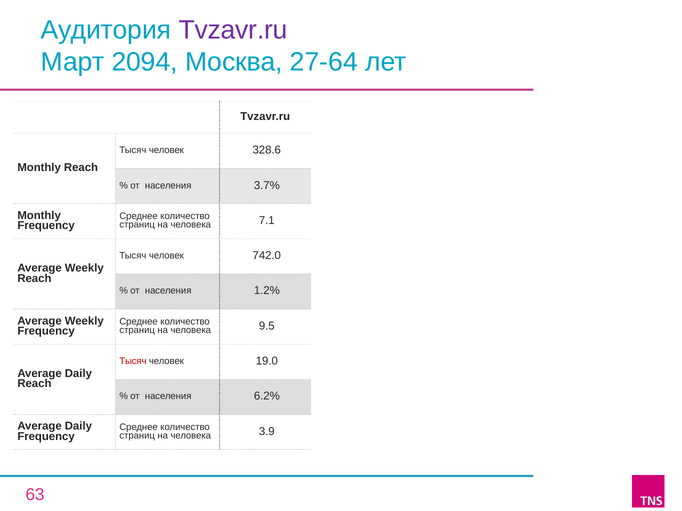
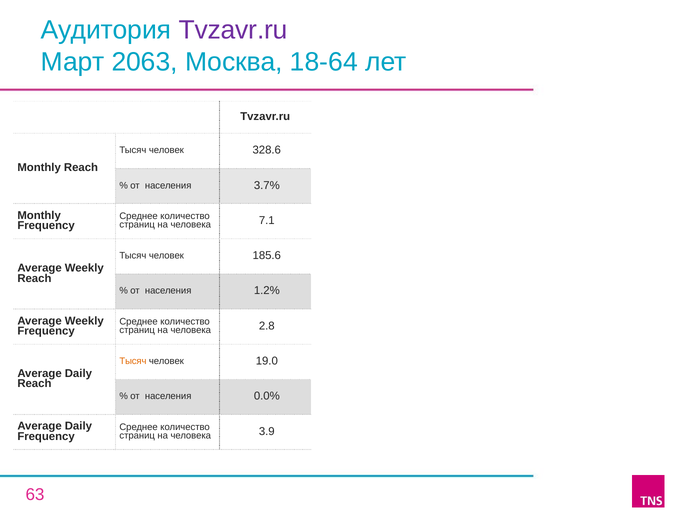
2094: 2094 -> 2063 (145, 62)
27-64: 27-64 -> 18-64 (324, 62)
742.0: 742.0 -> 185.6 (267, 256)
9.5: 9.5 -> 2.8 (267, 326)
Тысяч colour: red -> orange (133, 361)
6.2%: 6.2% -> 0.0% (267, 397)
